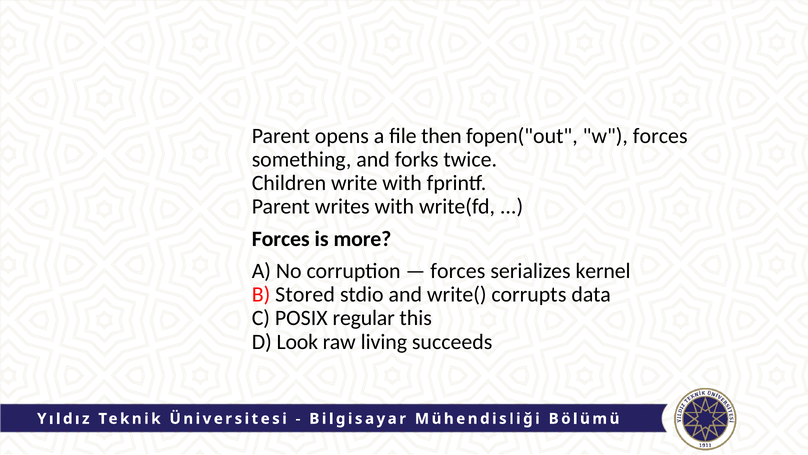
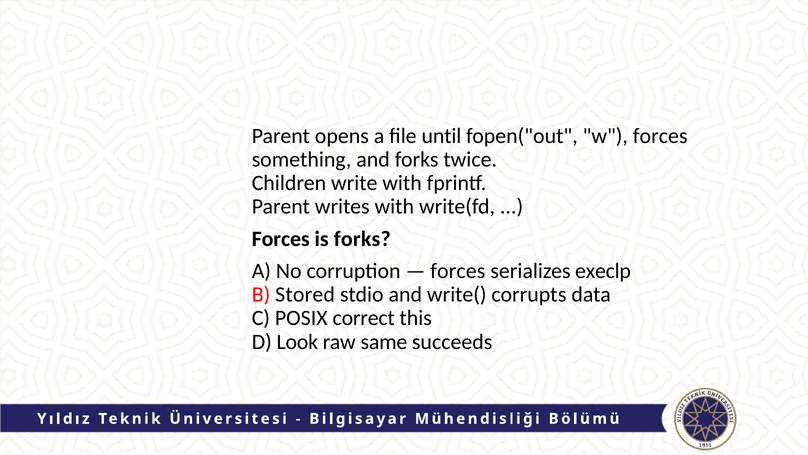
then: then -> until (441, 136)
is more: more -> forks (362, 239)
kernel: kernel -> execlp (603, 271)
regular: regular -> correct (364, 318)
living: living -> same (384, 341)
